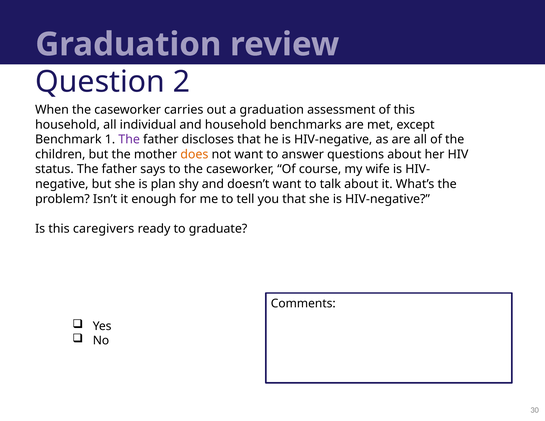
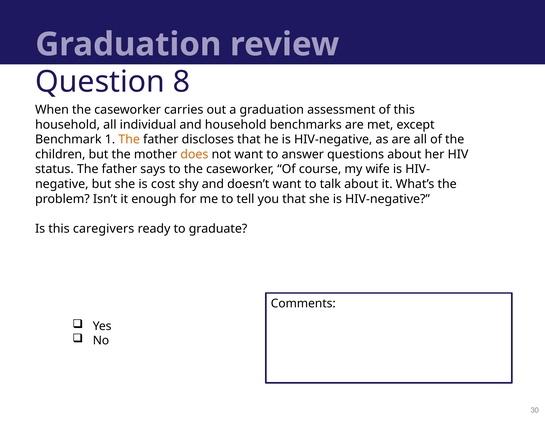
2: 2 -> 8 (181, 82)
The colour: purple -> orange (129, 140)
plan: plan -> cost (163, 184)
